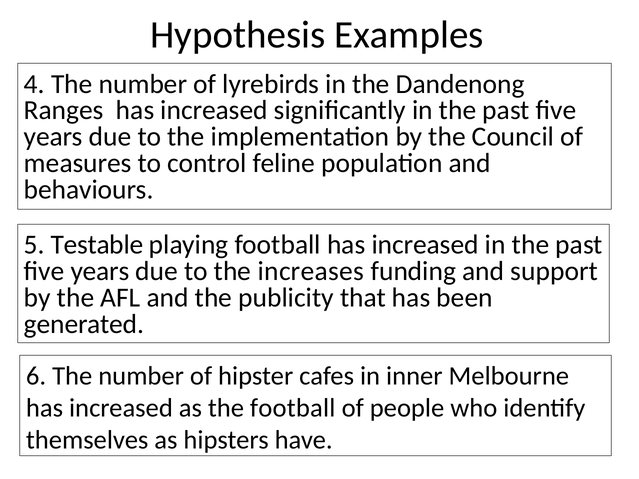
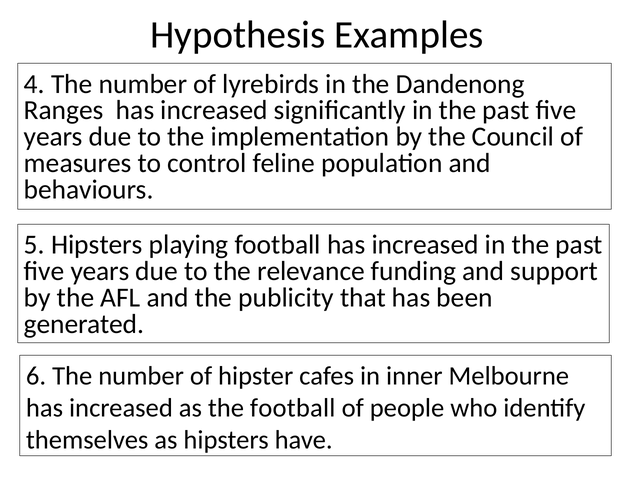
5 Testable: Testable -> Hipsters (97, 245)
increases: increases -> relevance (311, 271)
